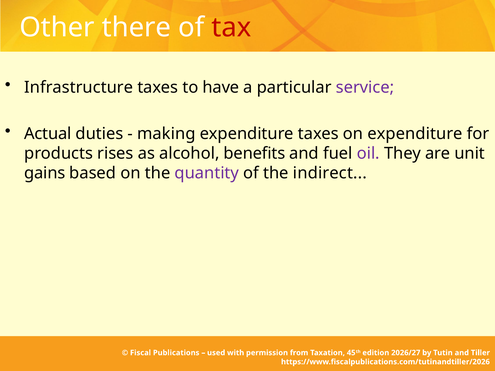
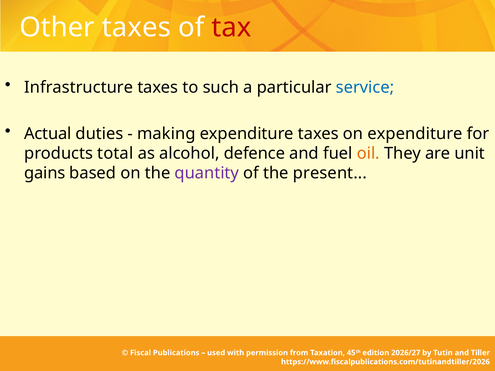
Other there: there -> taxes (136, 27)
have: have -> such (221, 88)
service colour: purple -> blue (365, 88)
rises: rises -> total (115, 153)
benefits: benefits -> defence (254, 153)
oil colour: purple -> orange (368, 153)
indirect: indirect -> present (330, 173)
